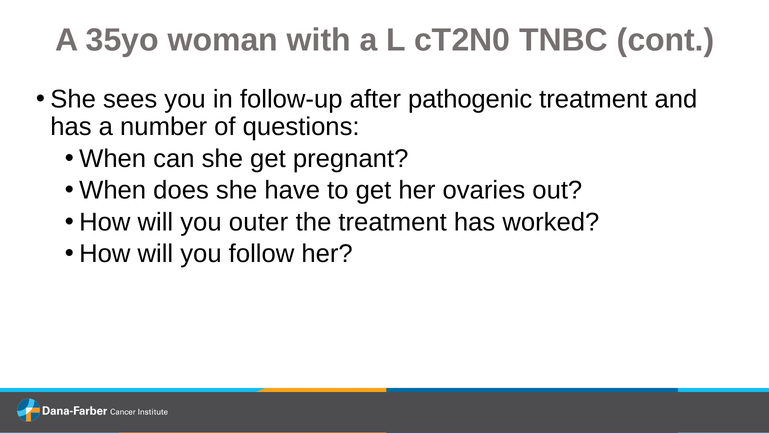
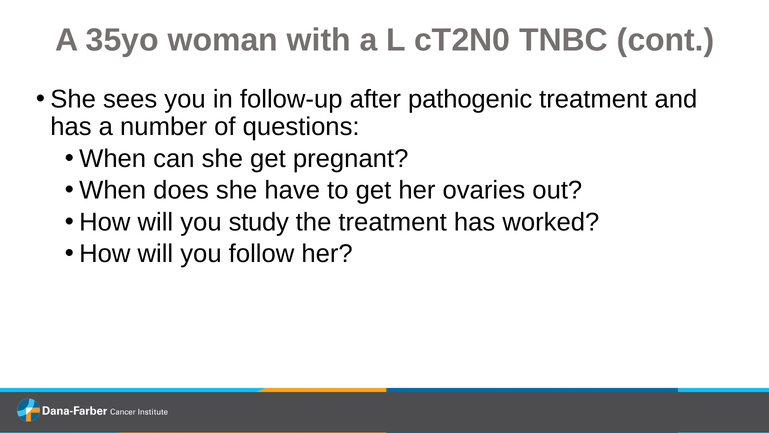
outer: outer -> study (259, 222)
